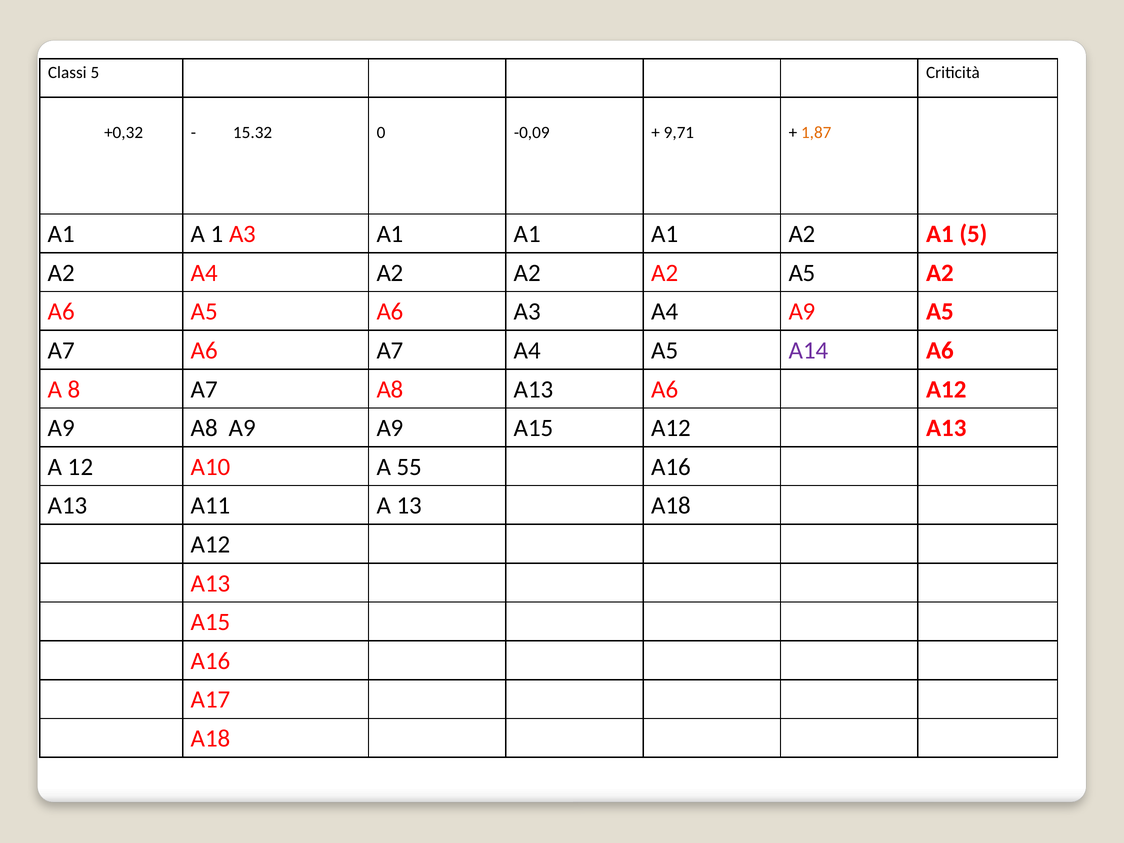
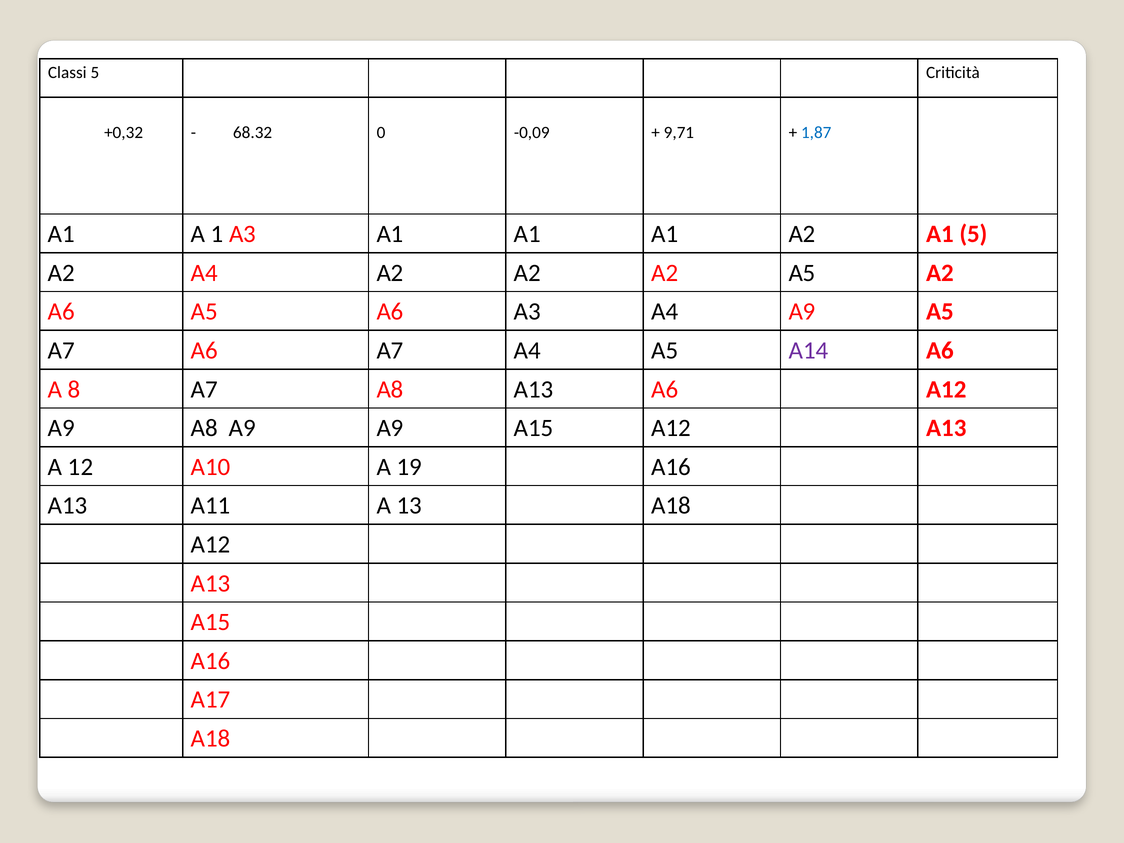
15.32: 15.32 -> 68.32 (253, 133)
1,87 colour: orange -> blue (816, 133)
55: 55 -> 19 (409, 467)
